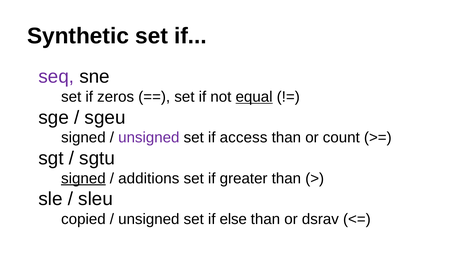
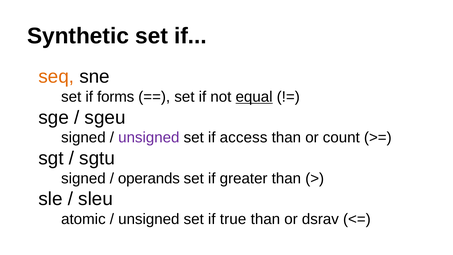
seq colour: purple -> orange (56, 77)
zeros: zeros -> forms (116, 97)
signed underline: present -> none (83, 178)
additions: additions -> operands (149, 178)
copied: copied -> atomic (83, 219)
else: else -> true (233, 219)
